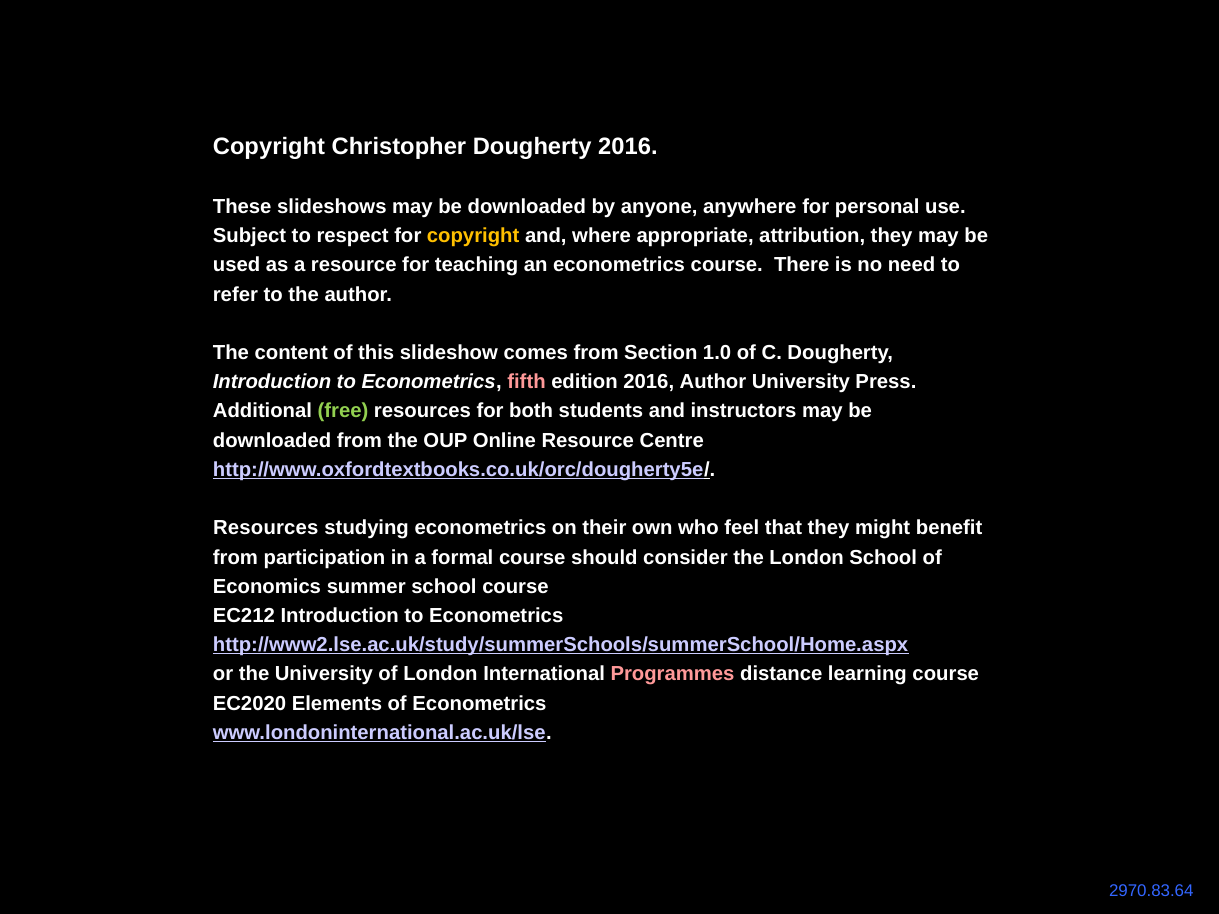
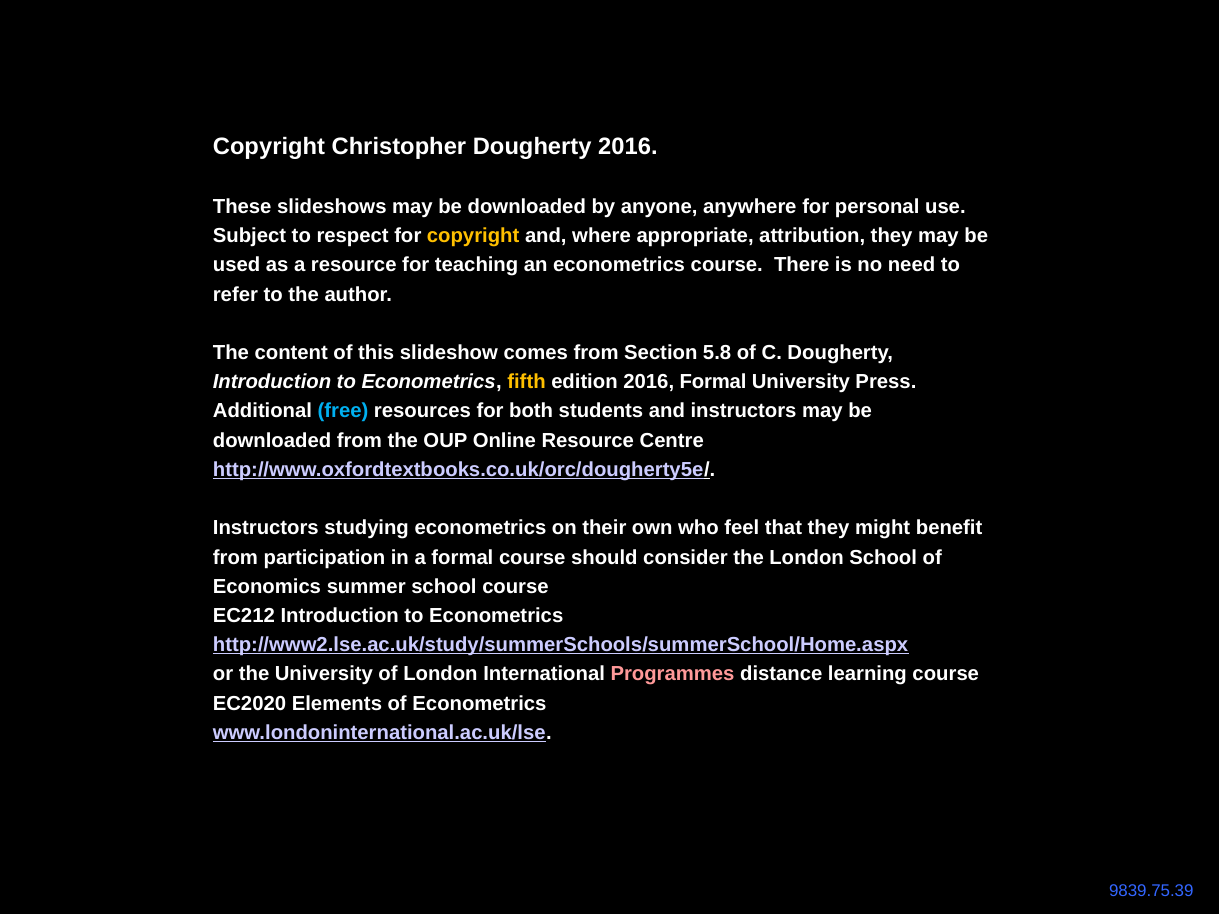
1.0: 1.0 -> 5.8 (717, 353)
fifth colour: pink -> yellow (527, 382)
2016 Author: Author -> Formal (713, 382)
free colour: light green -> light blue (343, 411)
Resources: Resources -> Instructors (266, 528)
2970.83.64: 2970.83.64 -> 9839.75.39 (1151, 891)
